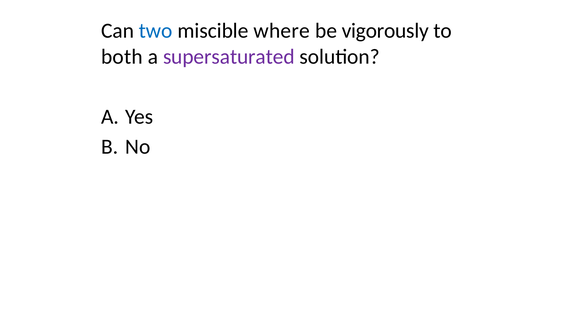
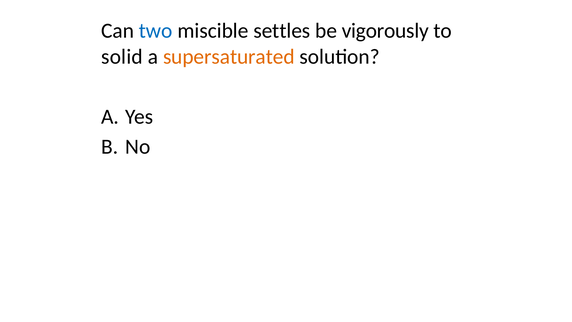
where: where -> settles (282, 31)
both: both -> solid (122, 57)
supersaturated colour: purple -> orange (229, 57)
